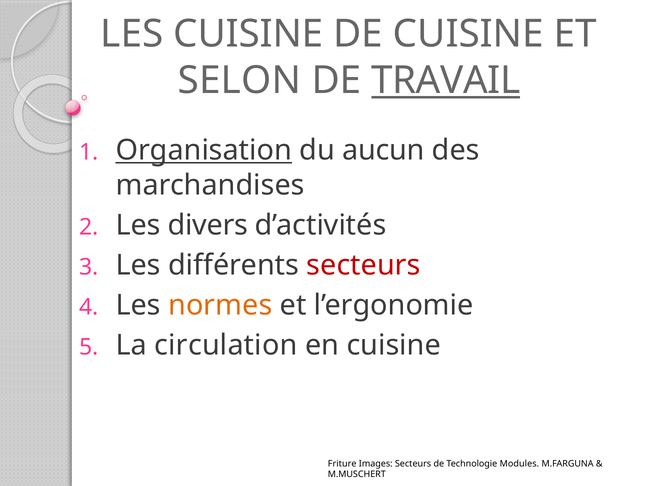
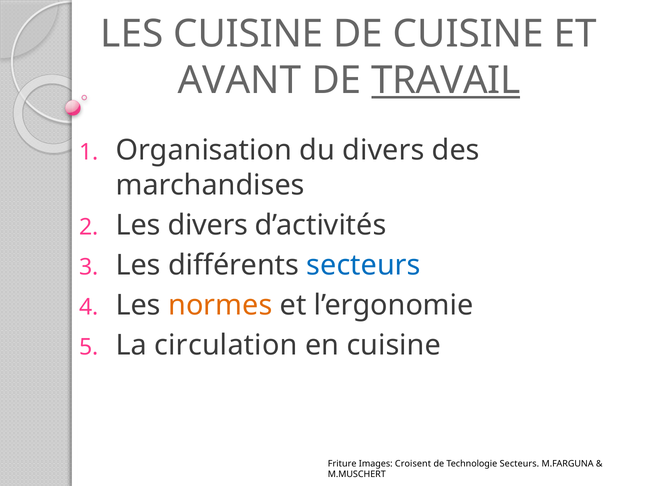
SELON: SELON -> AVANT (239, 81)
Organisation underline: present -> none (204, 150)
du aucun: aucun -> divers (383, 150)
secteurs colour: red -> blue (364, 265)
Images Secteurs: Secteurs -> Croisent (413, 464)
Technologie Modules: Modules -> Secteurs (519, 464)
